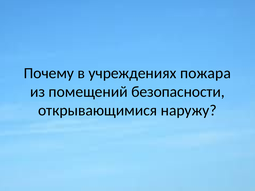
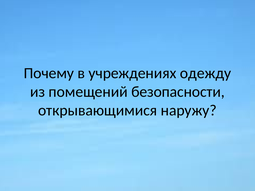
пожара: пожара -> одежду (206, 73)
